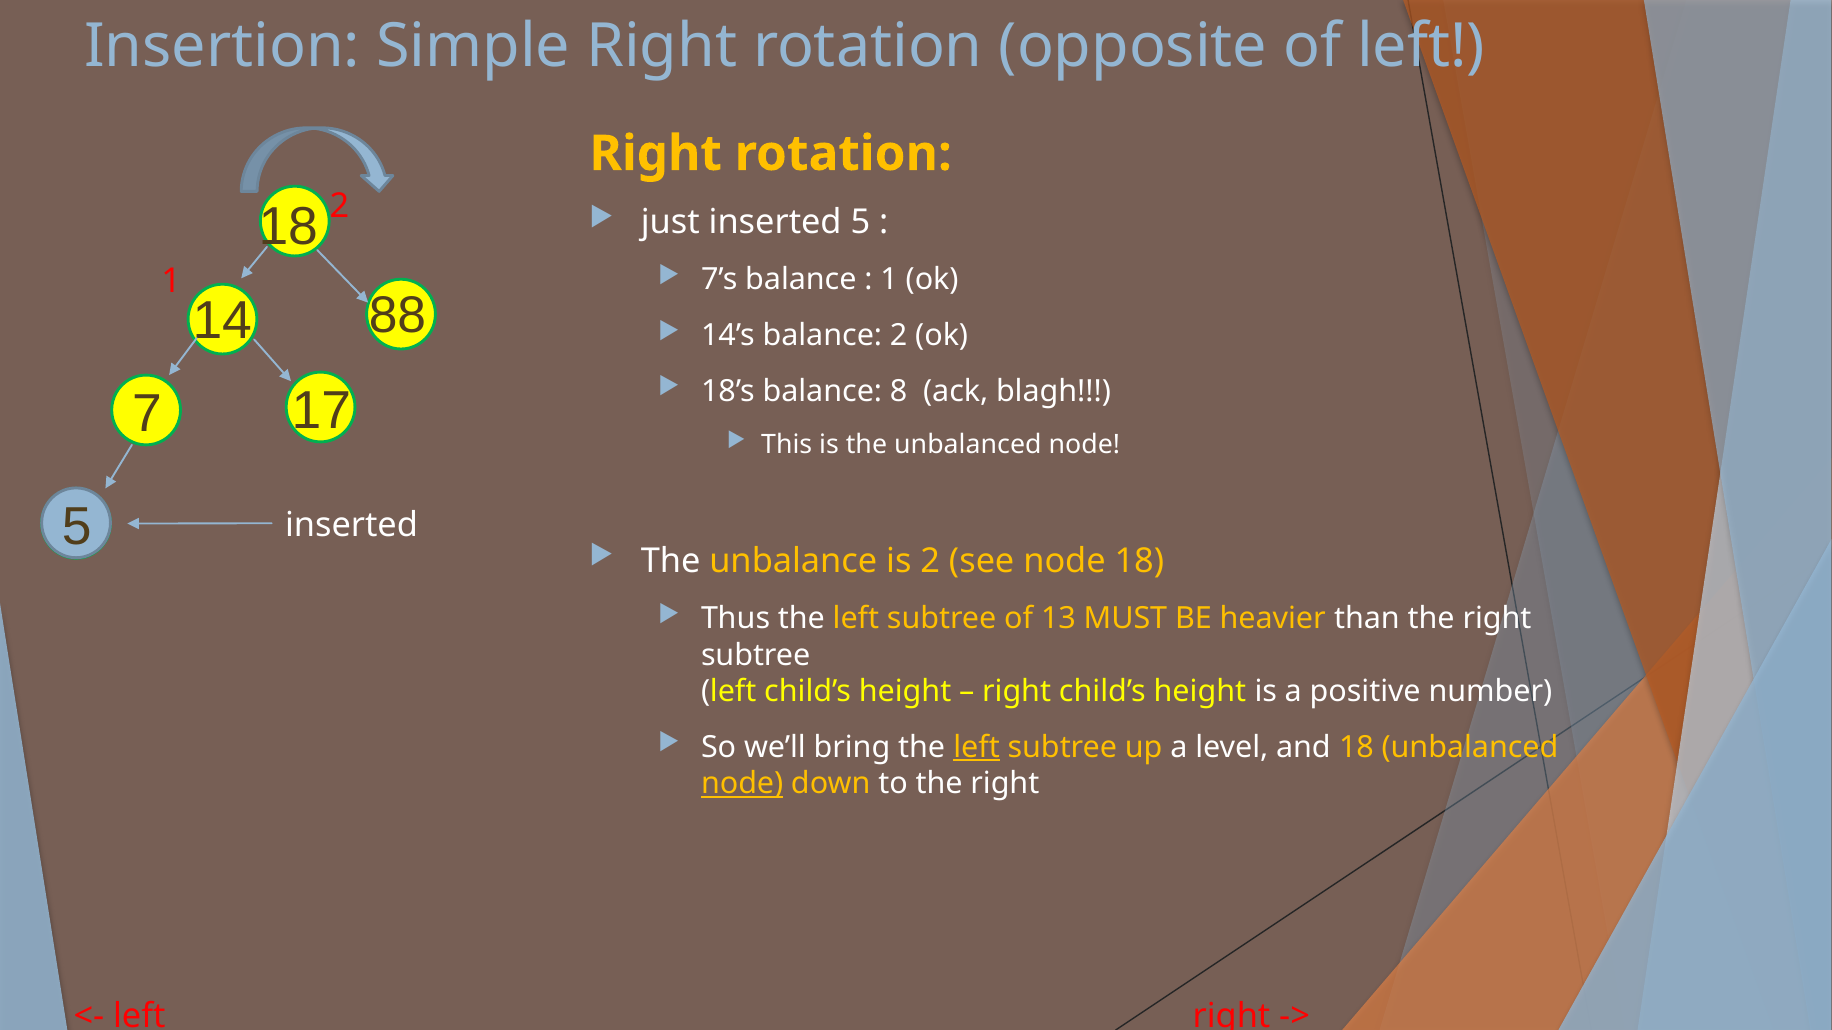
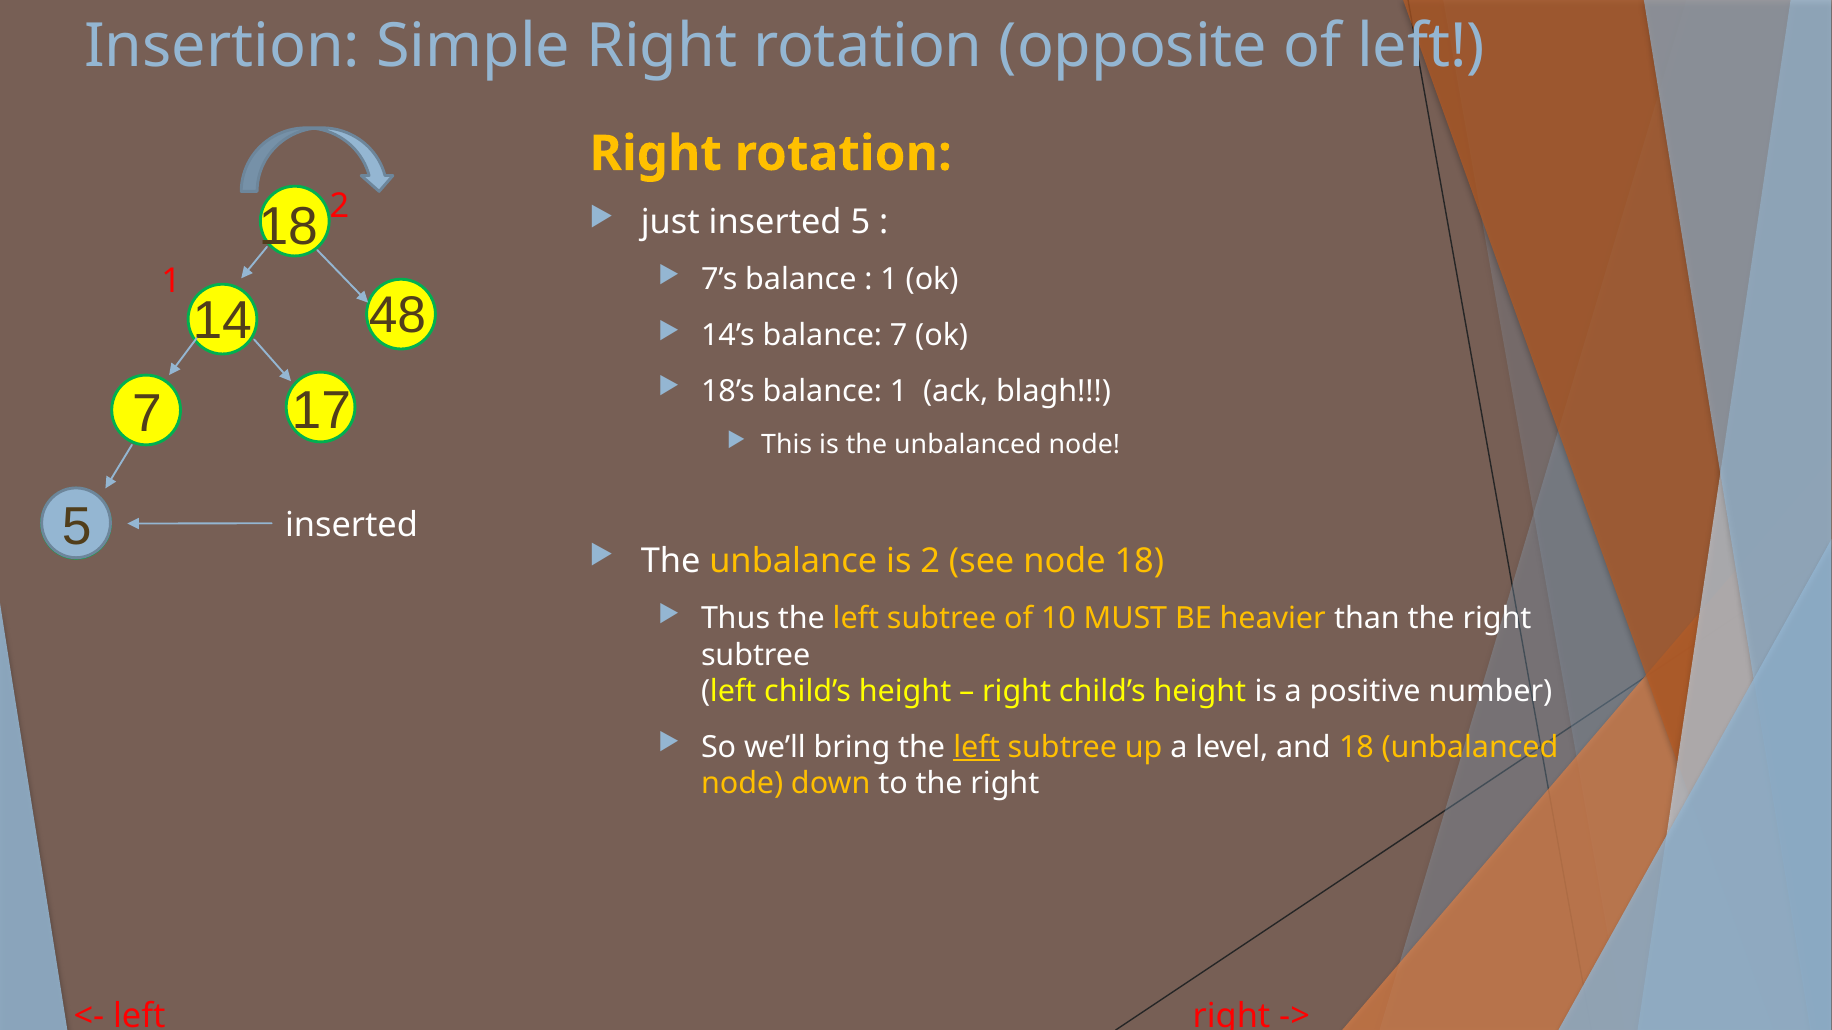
88: 88 -> 48 (397, 316)
balance 2: 2 -> 7 (899, 336)
balance 8: 8 -> 1 (899, 391)
13: 13 -> 10 (1059, 619)
node underline: present -> none (742, 784)
